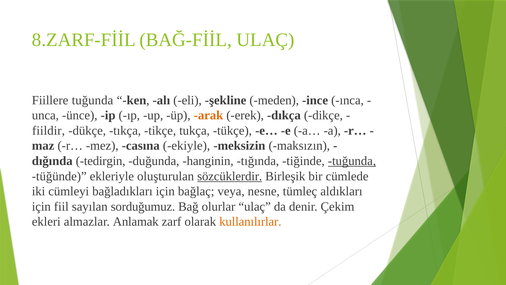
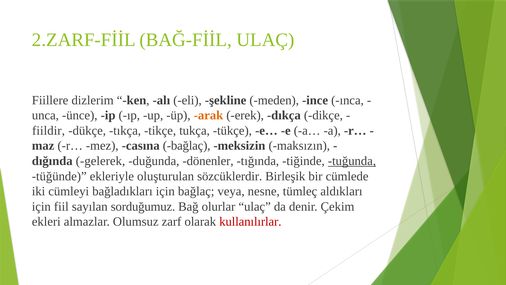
8.ZARF-FİİL: 8.ZARF-FİİL -> 2.ZARF-FİİL (84, 40)
Fiillere tuğunda: tuğunda -> dizlerim (93, 100)
casına ekiyle: ekiyle -> bağlaç (187, 146)
tedirgin: tedirgin -> gelerek (101, 161)
hanginin: hanginin -> dönenler (208, 161)
sözcüklerdir underline: present -> none (230, 176)
Anlamak: Anlamak -> Olumsuz (136, 221)
kullanılırlar colour: orange -> red (250, 221)
